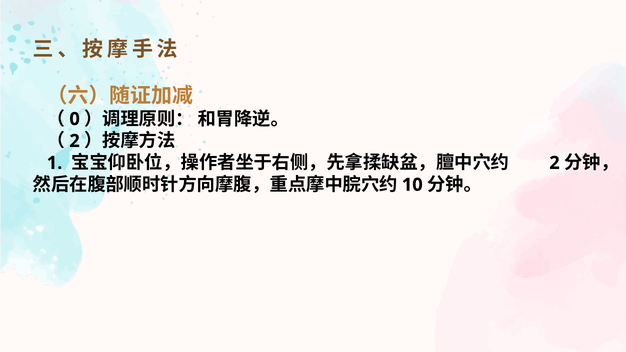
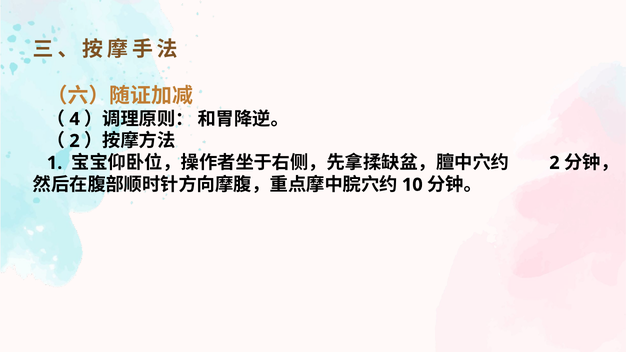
0: 0 -> 4 (75, 119)
